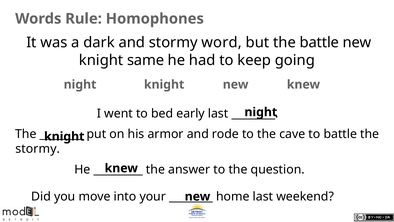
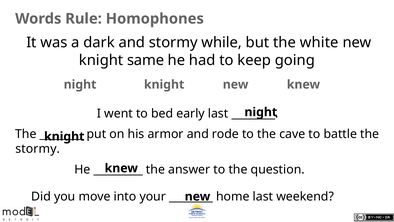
word: word -> while (222, 42)
the battle: battle -> white (319, 42)
